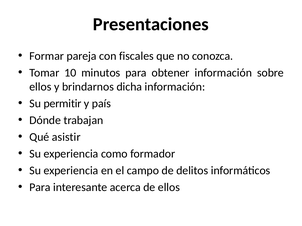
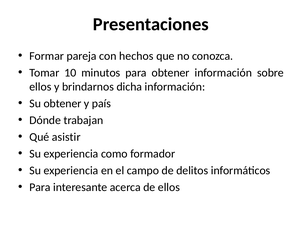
fiscales: fiscales -> hechos (136, 56)
Su permitir: permitir -> obtener (63, 104)
